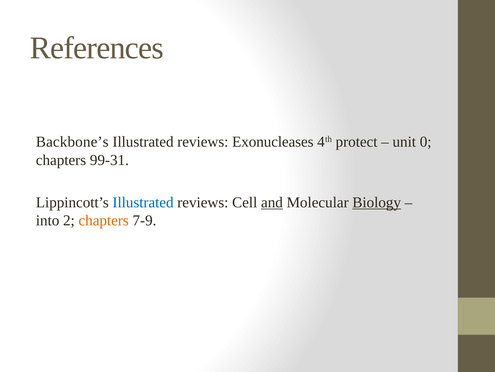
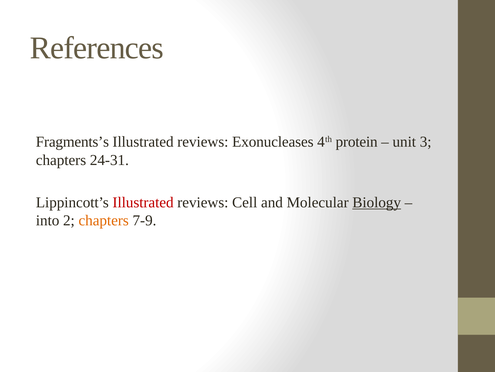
Backbone’s: Backbone’s -> Fragments’s (72, 142)
protect: protect -> protein (357, 142)
0: 0 -> 3 (426, 142)
99-31: 99-31 -> 24-31 (109, 160)
Illustrated colour: blue -> red (143, 202)
and underline: present -> none (272, 202)
